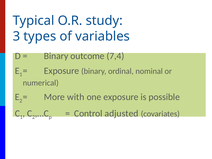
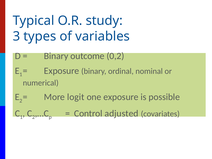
7,4: 7,4 -> 0,2 (115, 56)
with: with -> logit (76, 97)
